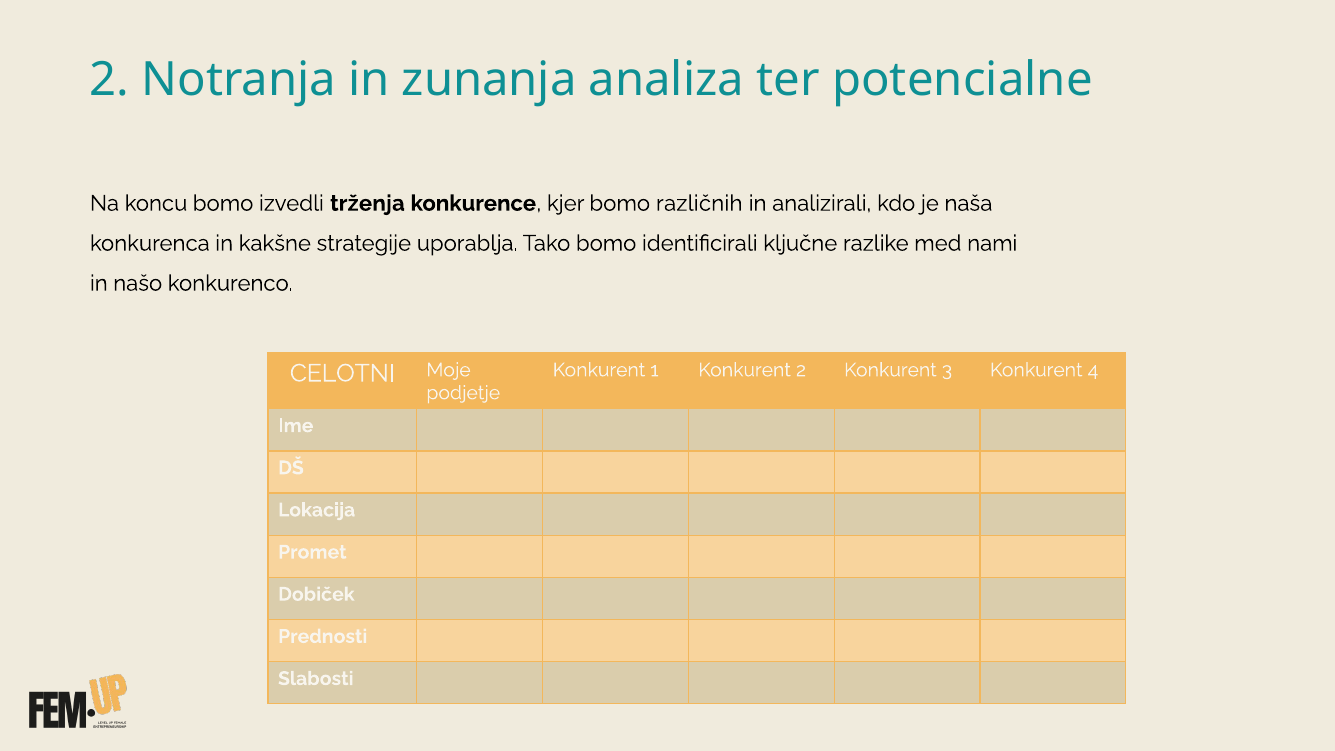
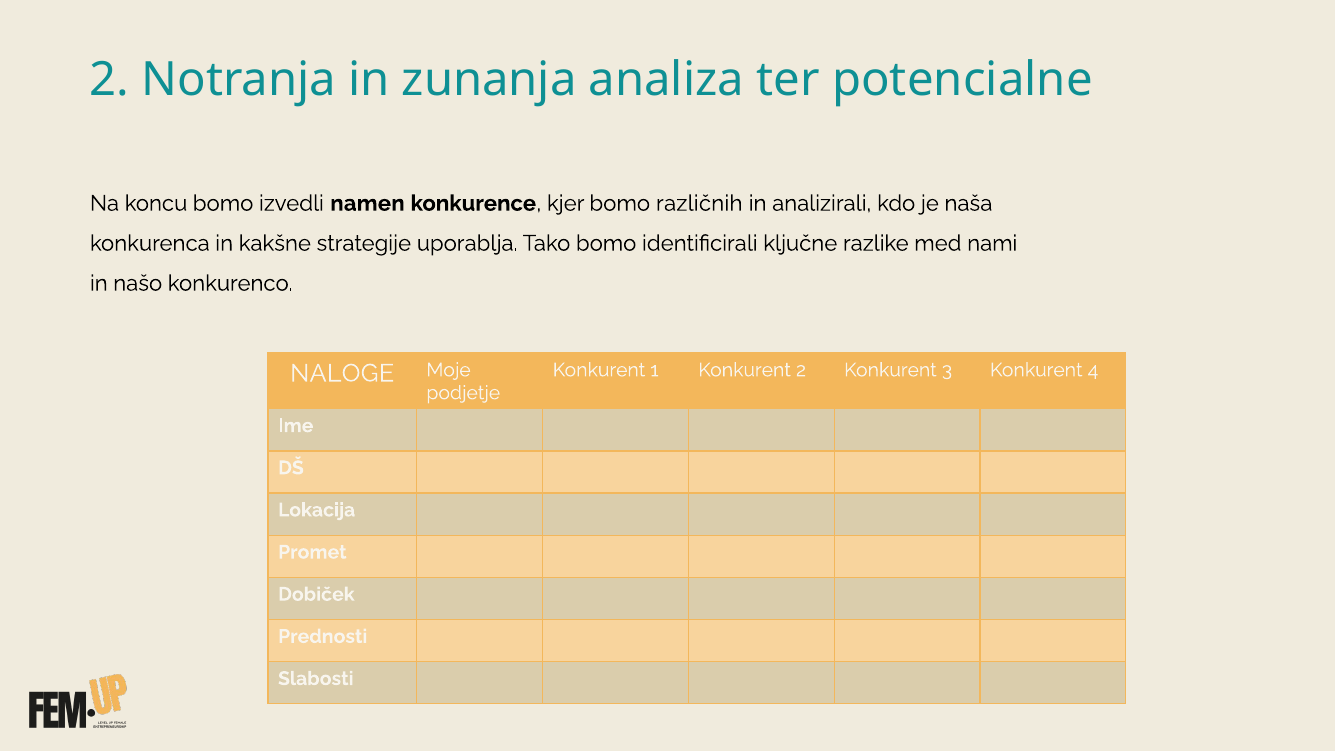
trženja: trženja -> namen (367, 203)
CELOTNI: CELOTNI -> NALOGE (342, 373)
